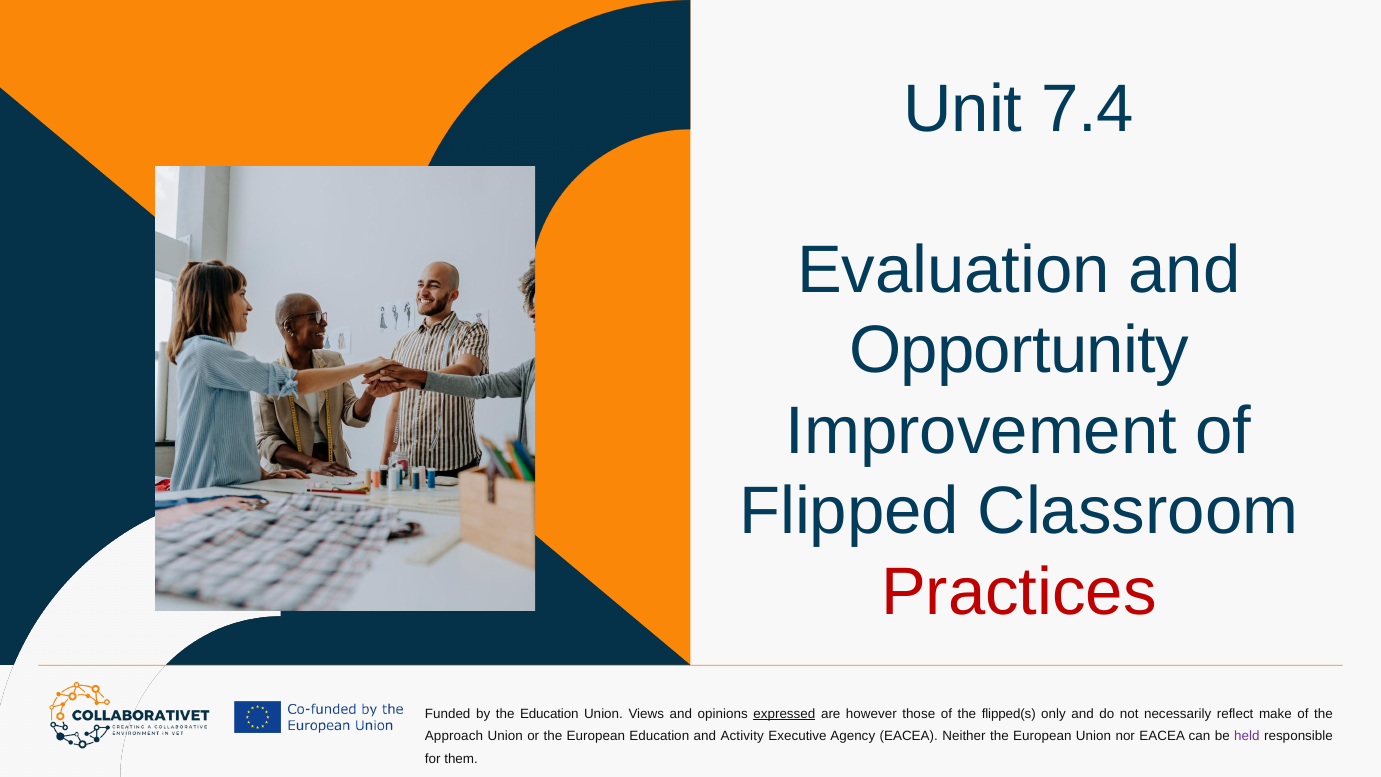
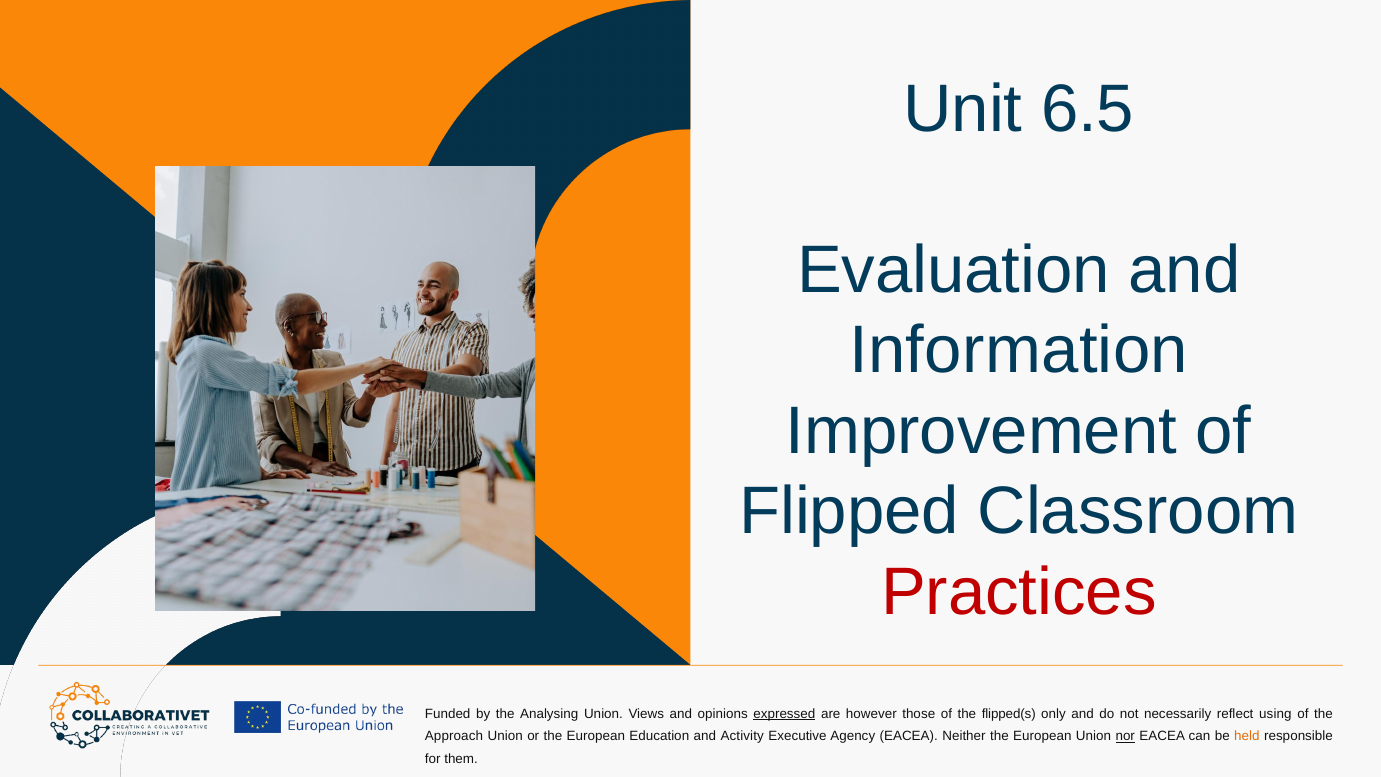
7.4: 7.4 -> 6.5 (1088, 109)
Opportunity: Opportunity -> Information (1019, 351)
the Education: Education -> Analysing (549, 713)
make: make -> using (1275, 713)
nor underline: none -> present (1125, 736)
held colour: purple -> orange (1247, 736)
